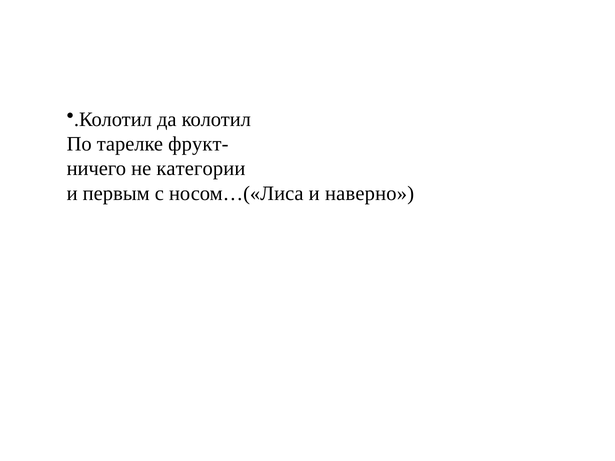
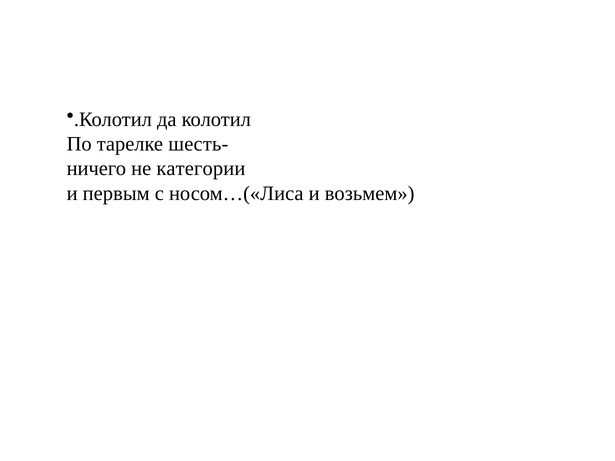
фрукт-: фрукт- -> шесть- (198, 144)
наверно: наверно -> возьмем (370, 193)
